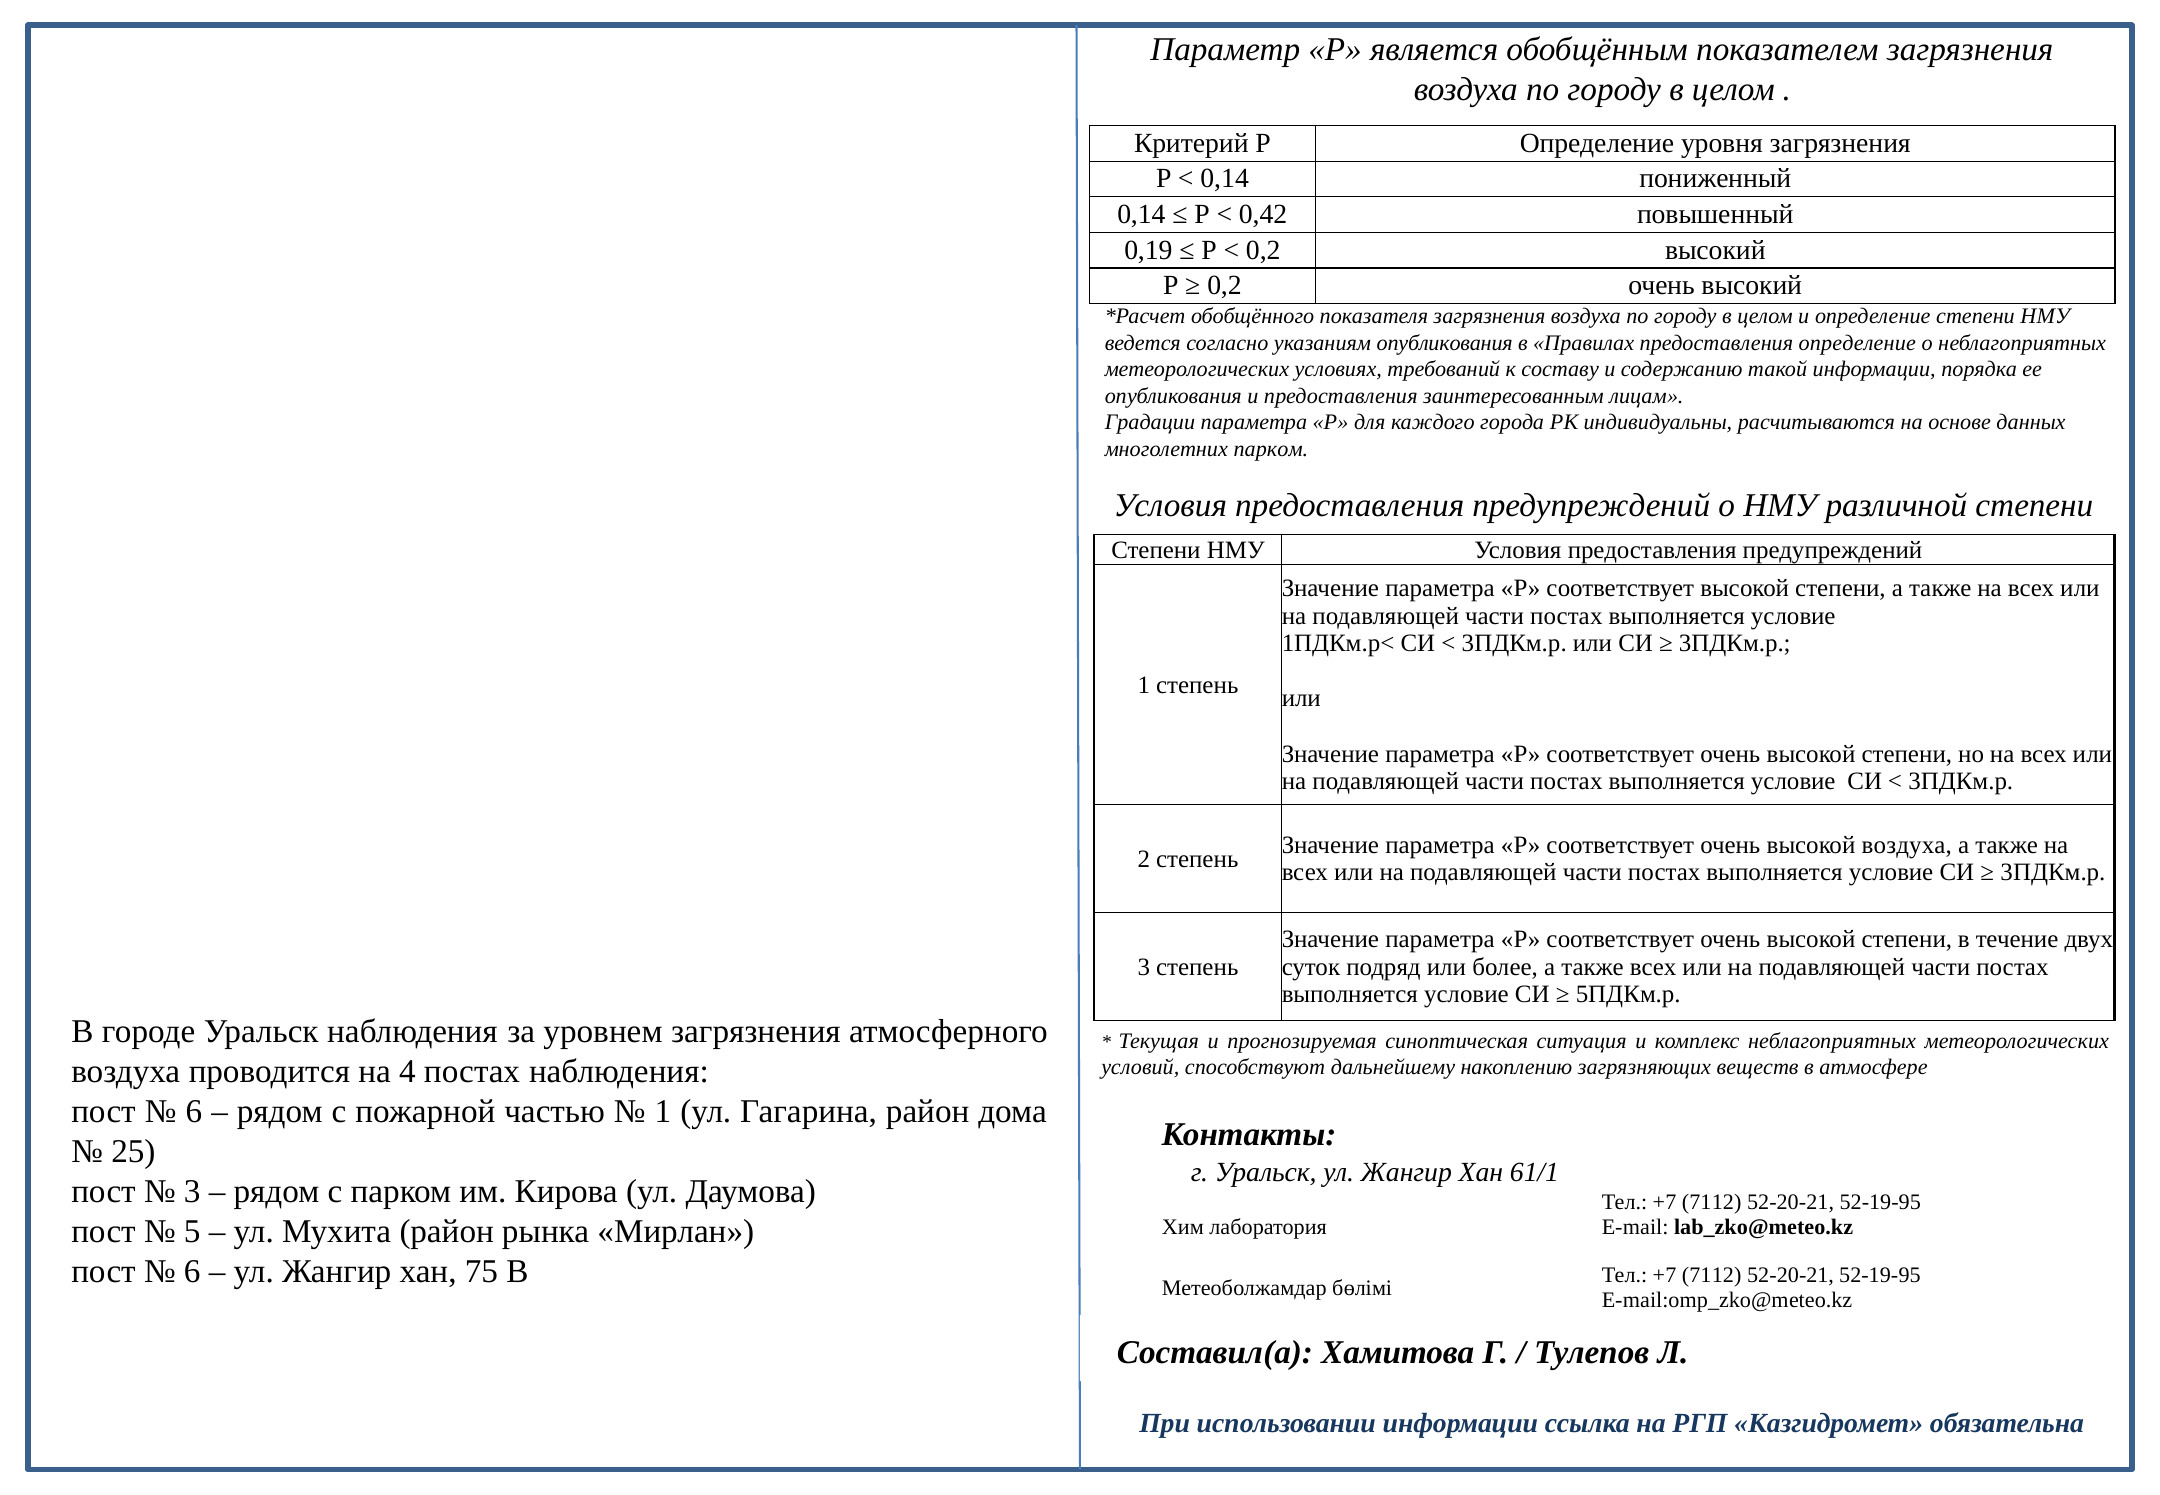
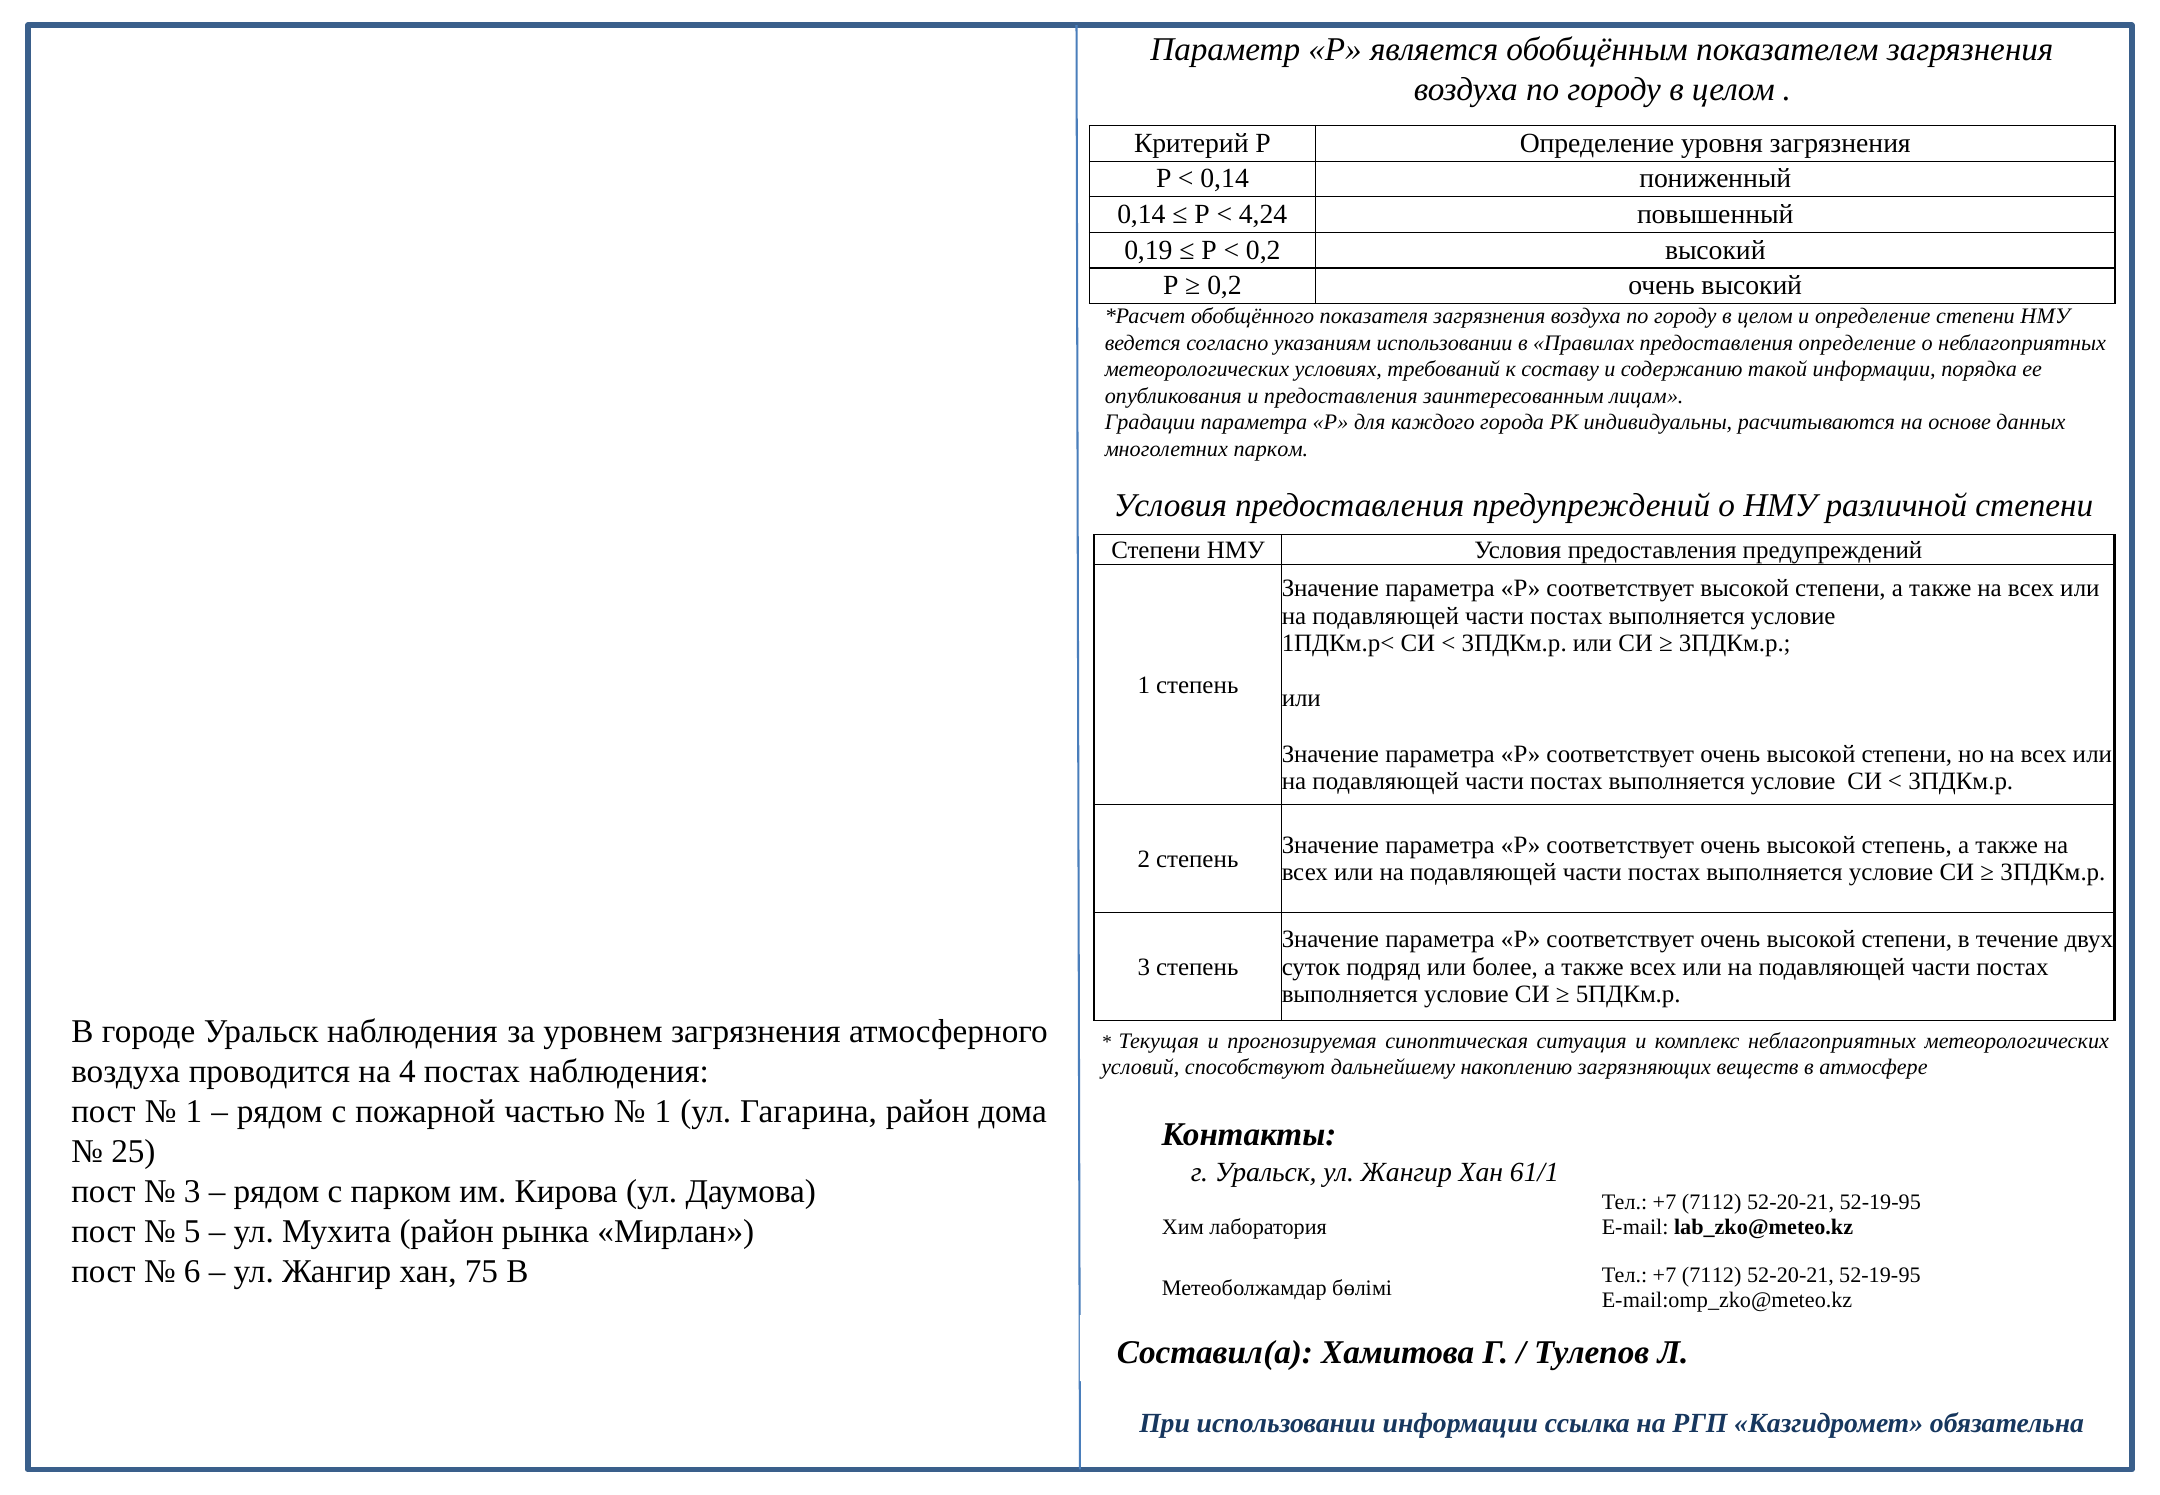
0,42: 0,42 -> 4,24 (1263, 214)
указаниям опубликования: опубликования -> использовании (1445, 343)
высокой воздуха: воздуха -> степень (1907, 845)
6: 6 -> 1 (194, 1112)
